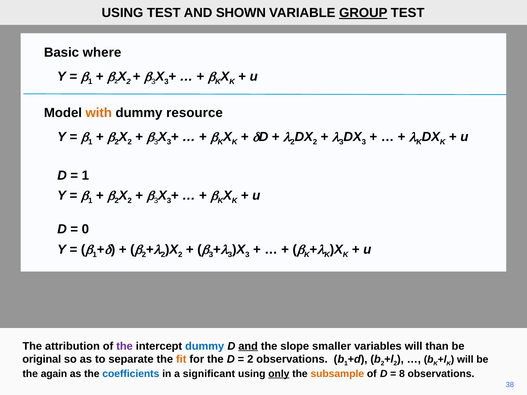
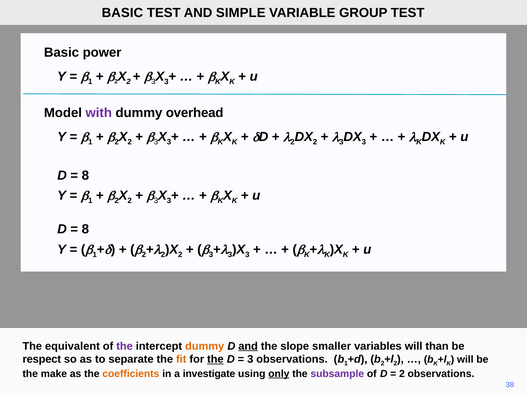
USING: USING -> BASIC (122, 13)
SHOWN: SHOWN -> SIMPLE (241, 13)
GROUP underline: present -> none (363, 13)
where: where -> power (102, 53)
with colour: orange -> purple (99, 113)
resource: resource -> overhead (195, 113)
1: 1 -> 8 (85, 175)
0: 0 -> 8 (85, 229)
attribution: attribution -> equivalent (72, 346)
dummy colour: blue -> orange (205, 346)
original: original -> respect (42, 359)
the underline: none -> present (215, 359)
2: 2 -> 3 (250, 359)
again: again -> make (54, 374)
coefficients colour: blue -> orange (131, 374)
significant: significant -> investigate (209, 374)
subsample colour: orange -> purple (337, 374)
8: 8 -> 2 (402, 374)
